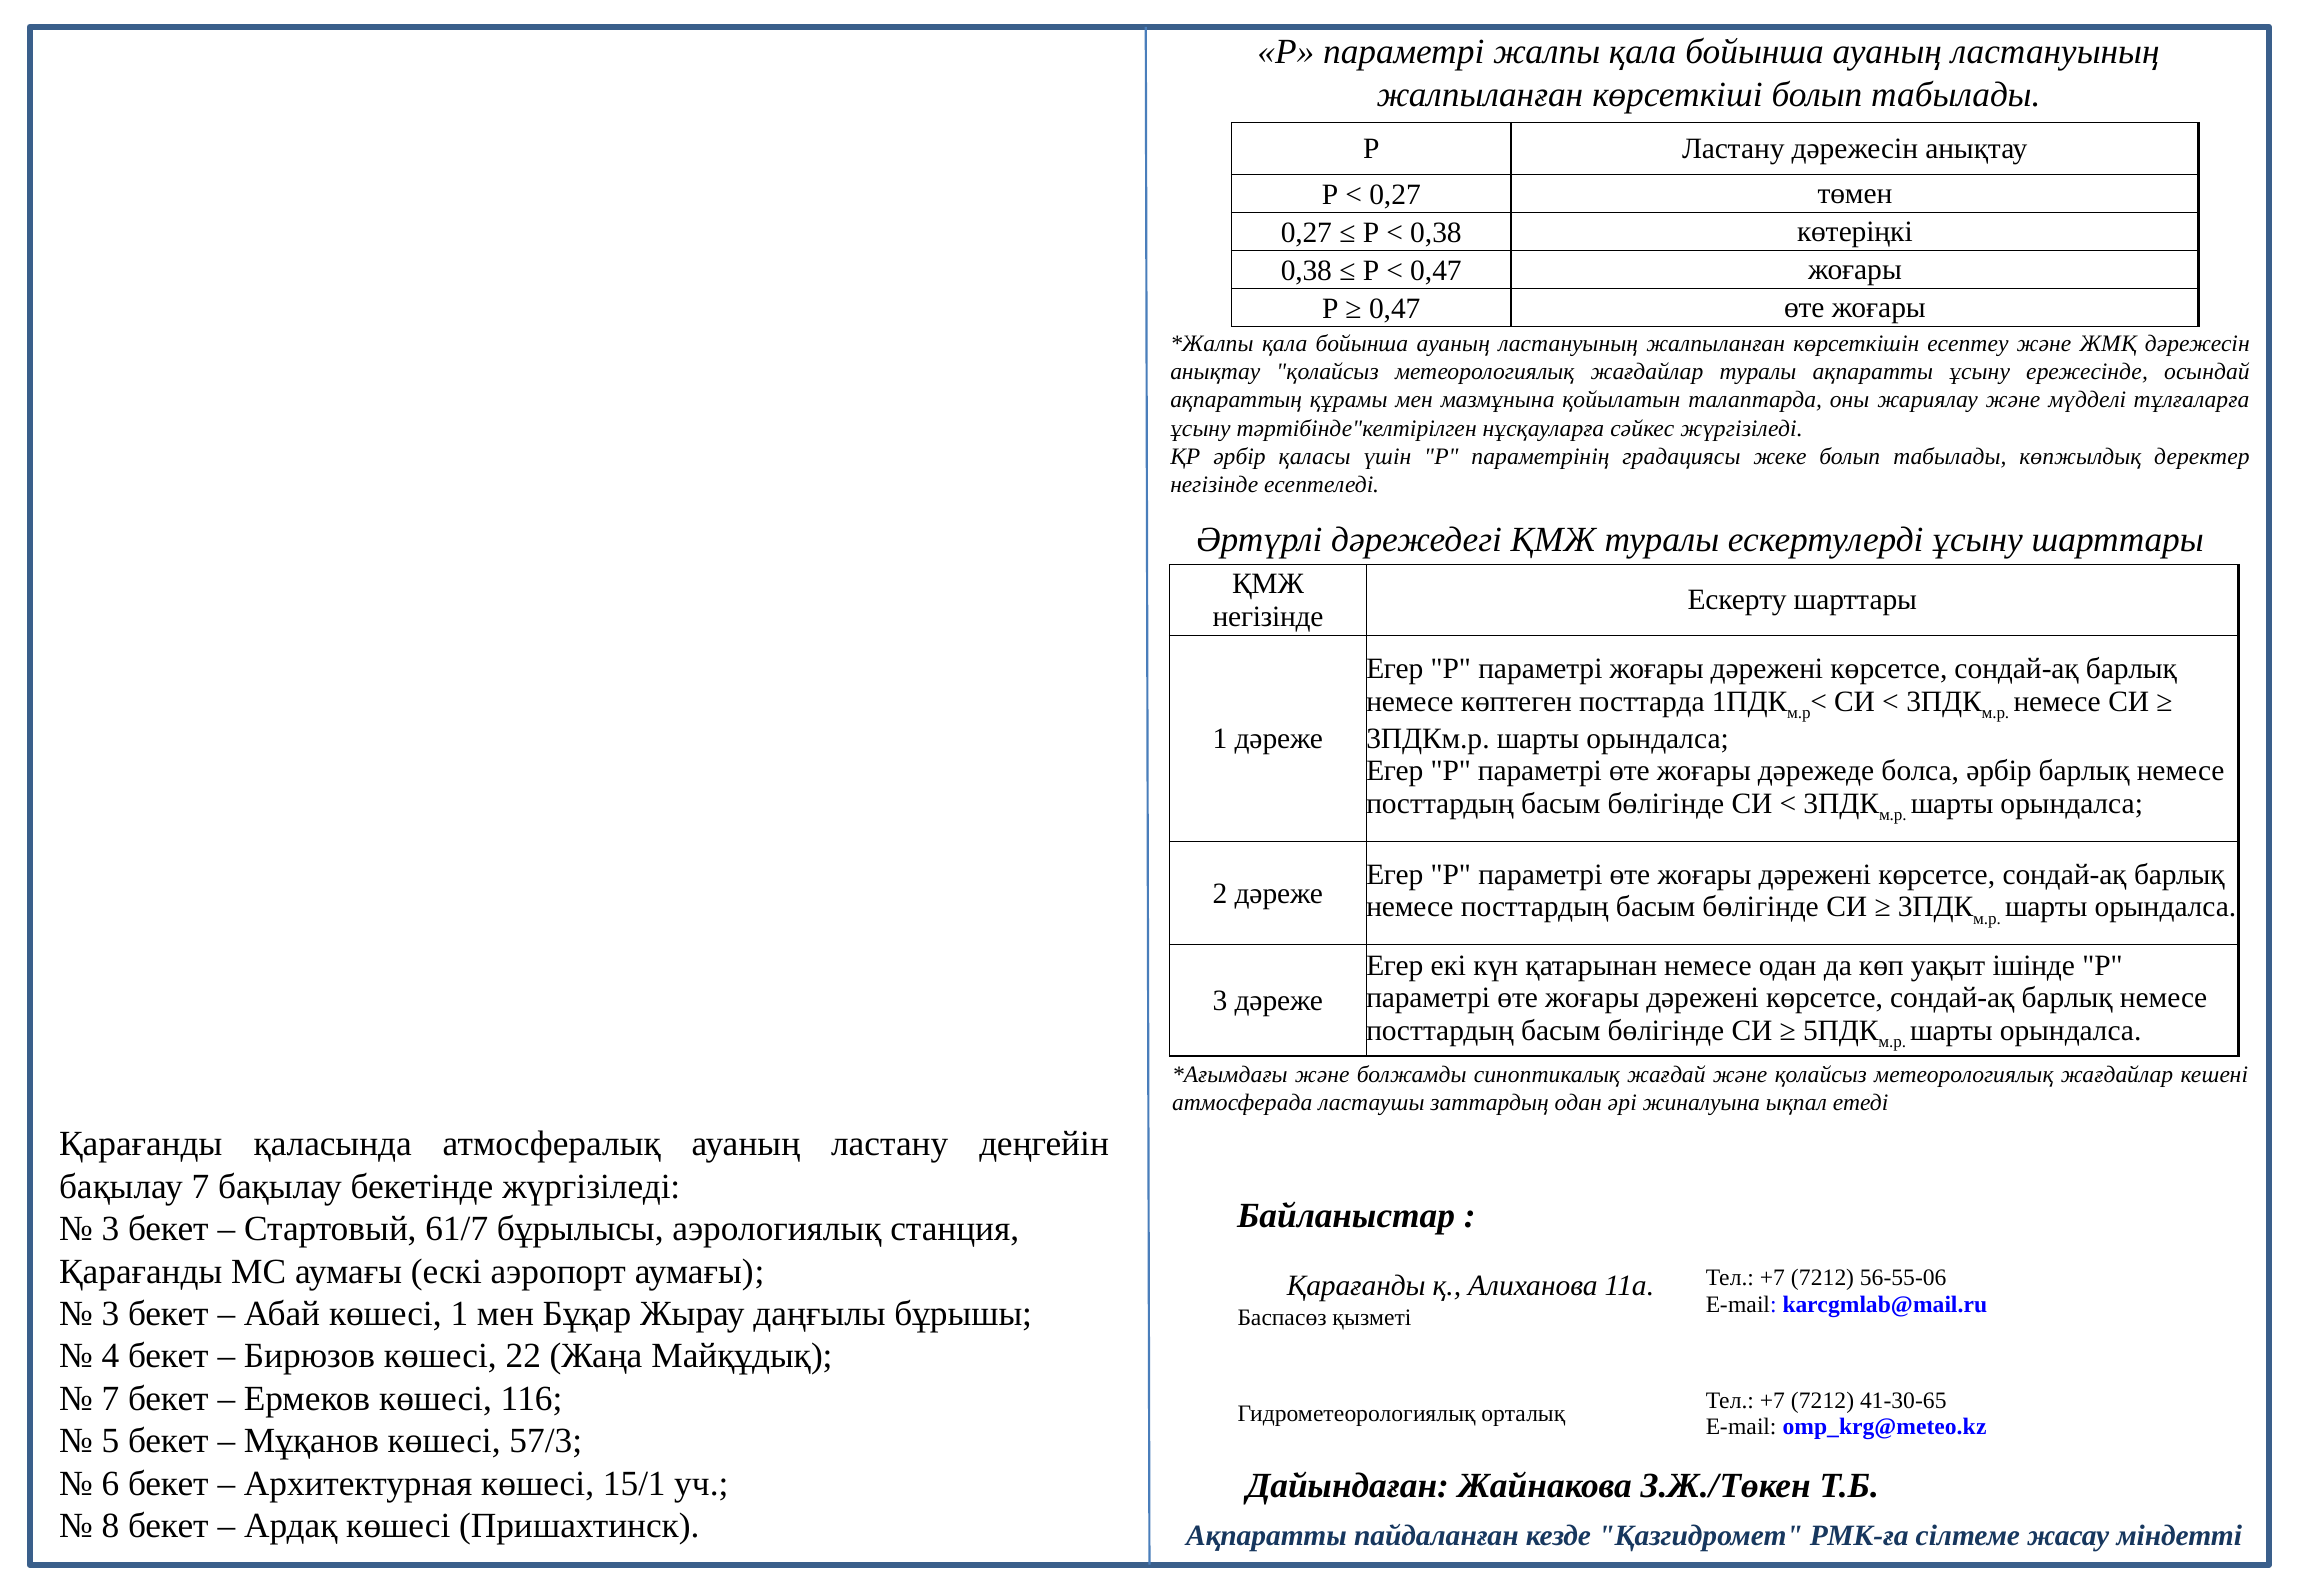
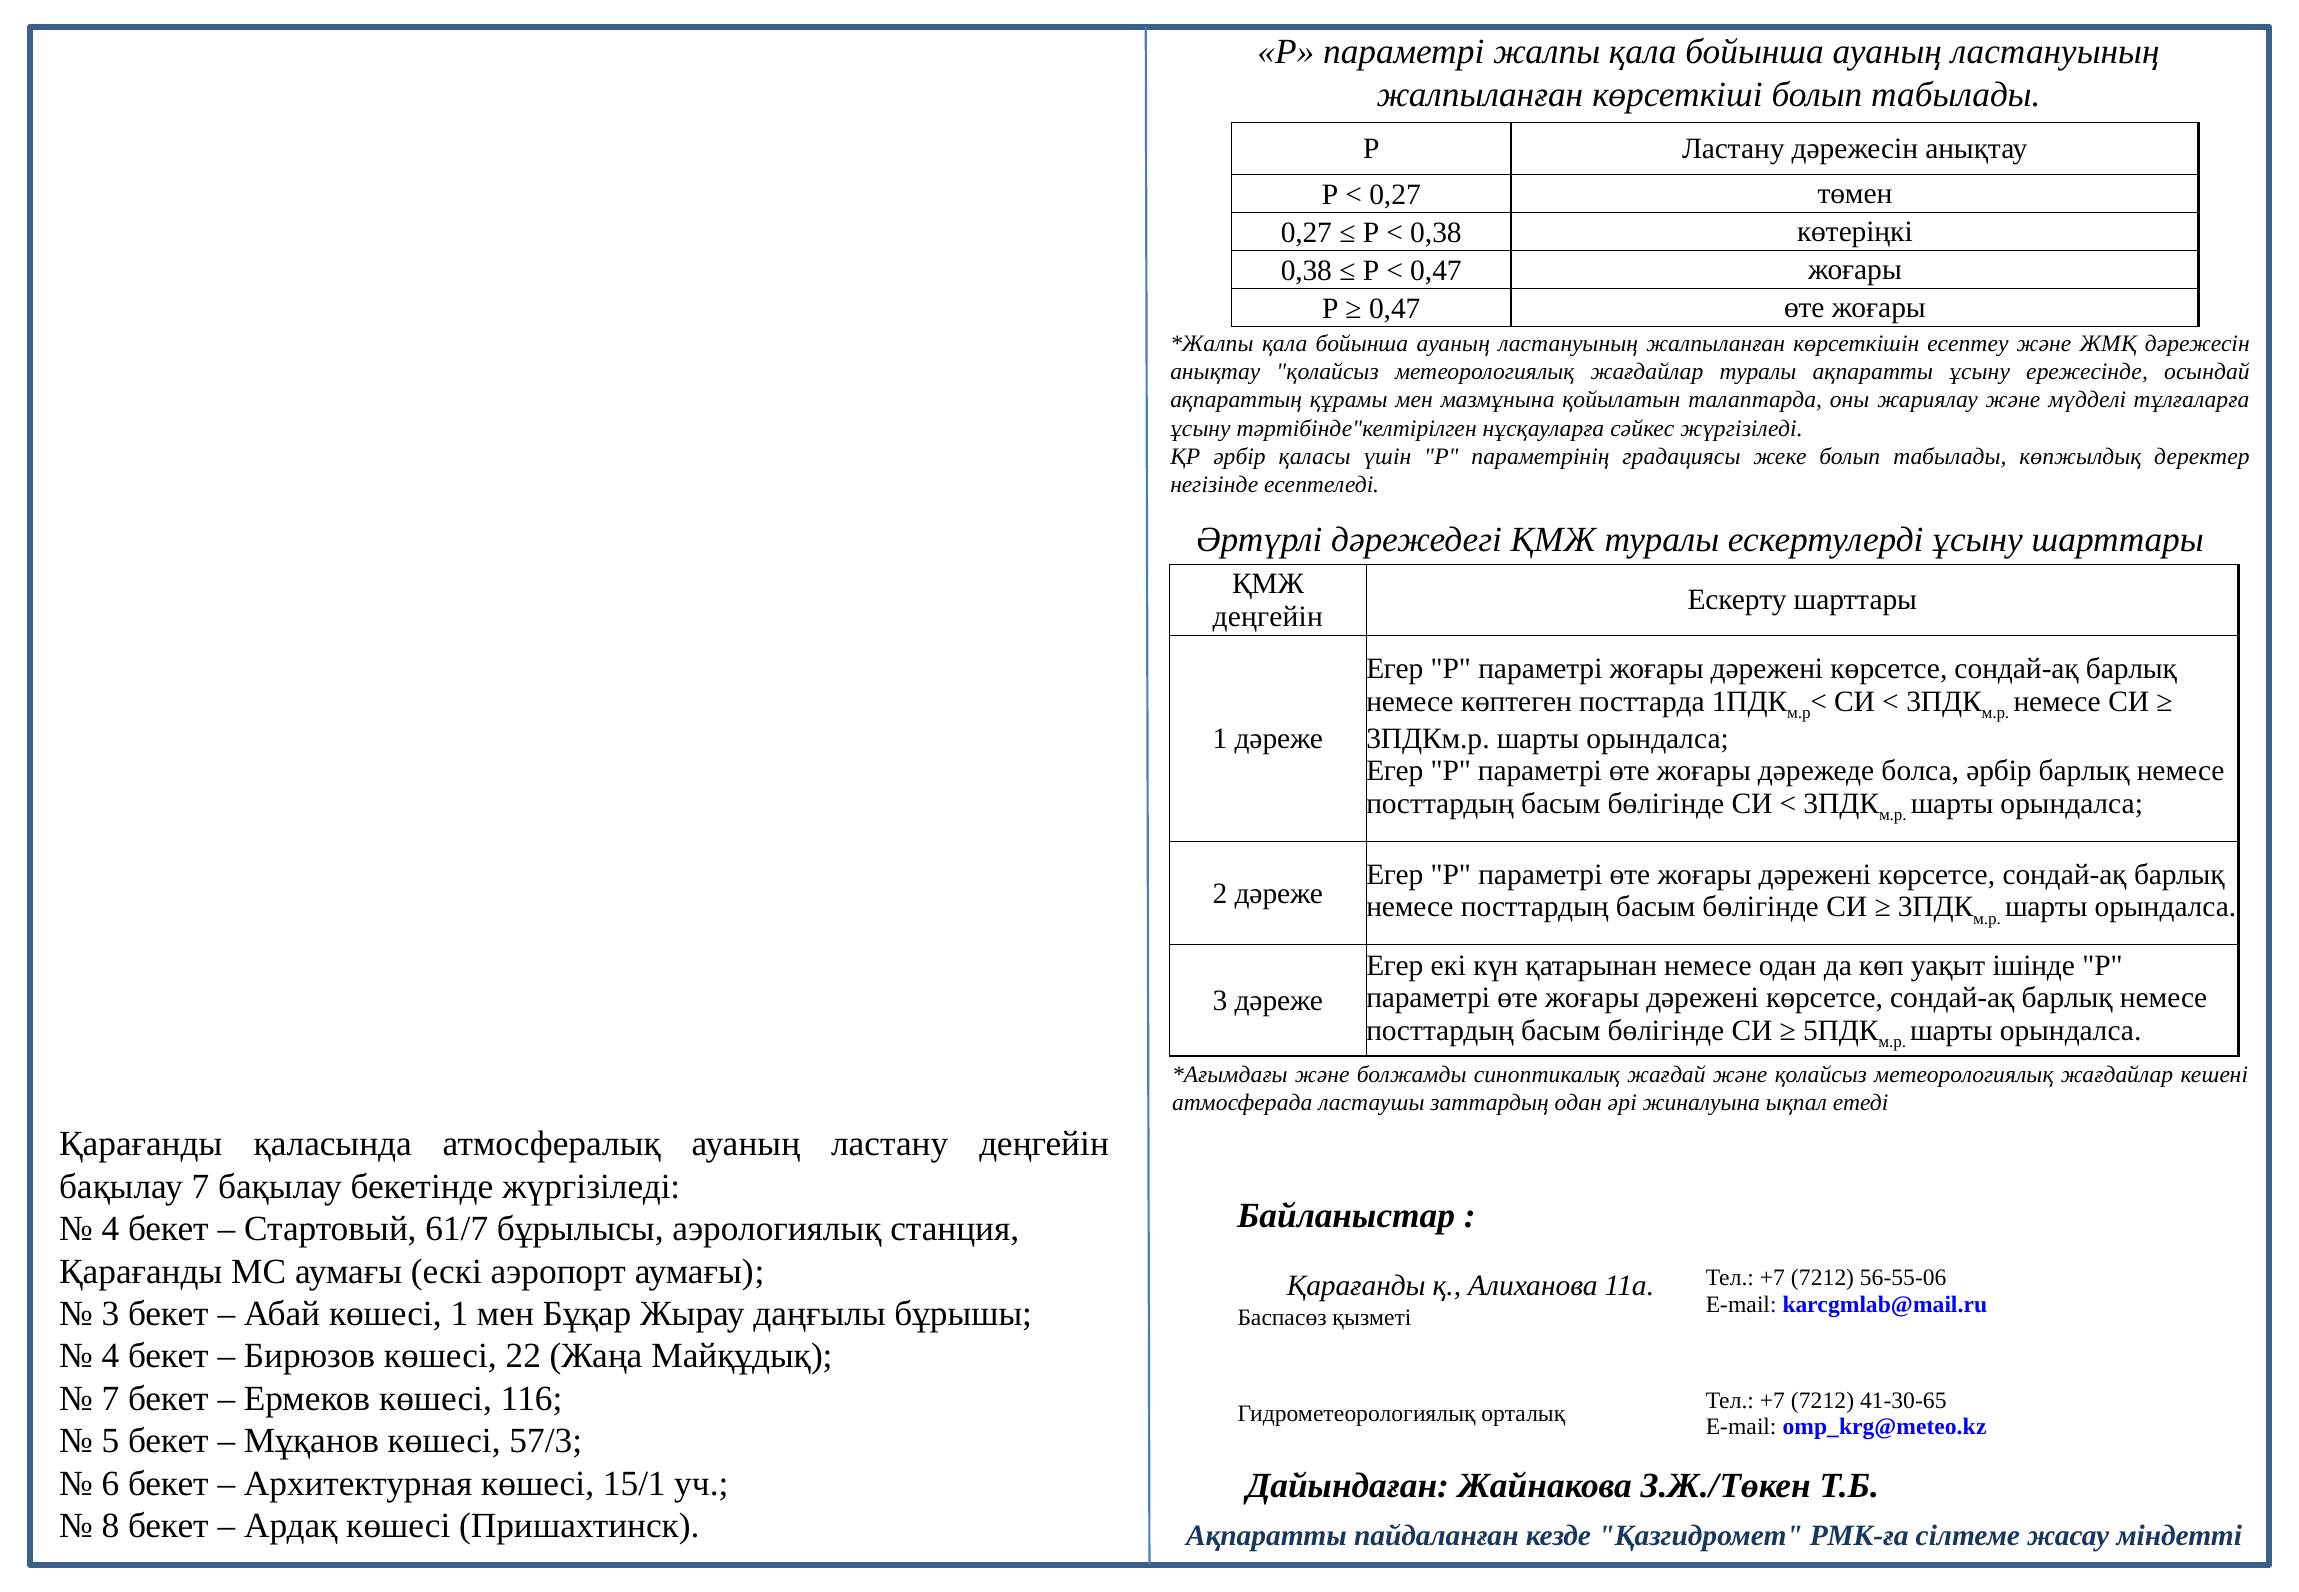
негізінде: негізінде -> деңгейін (1268, 616)
3: 3 -> 4 (111, 1229)
